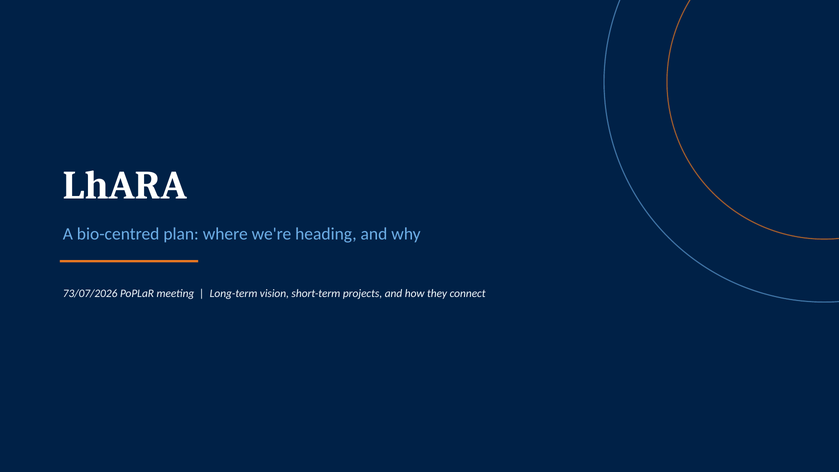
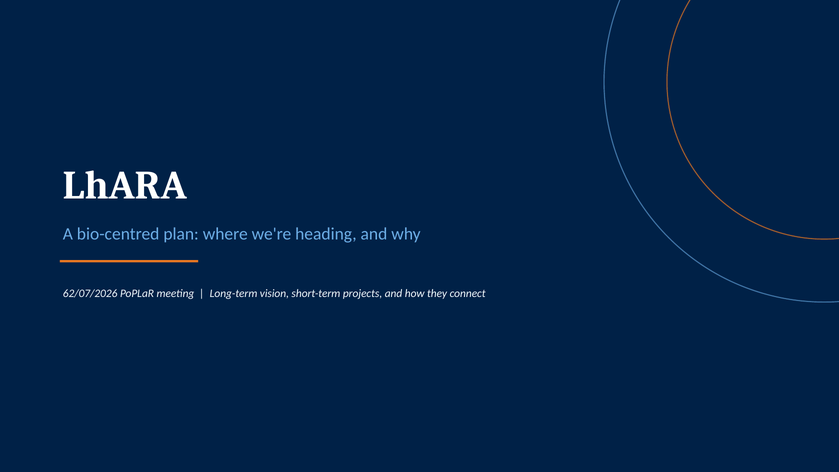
73/07/2026: 73/07/2026 -> 62/07/2026 (90, 293)
